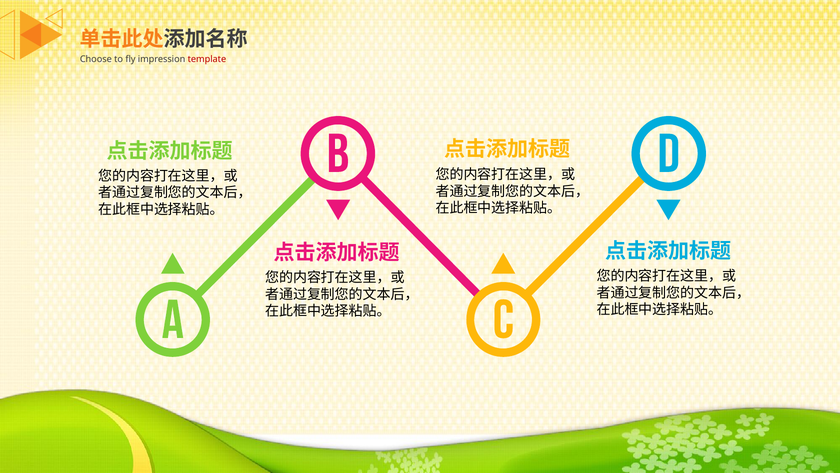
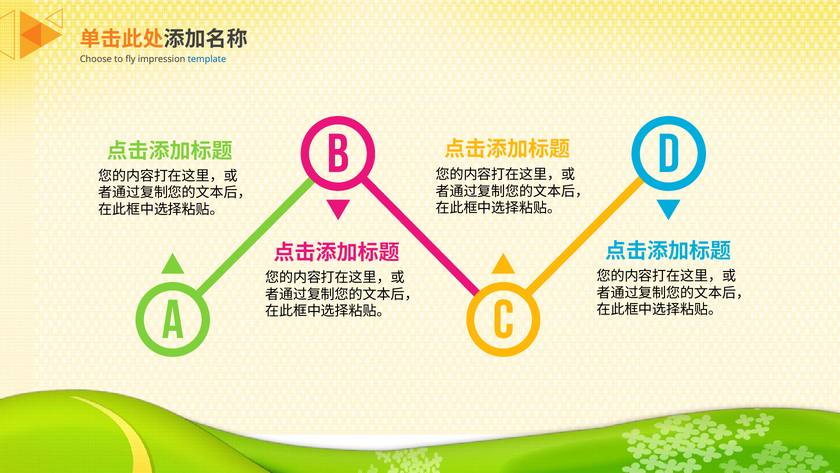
template colour: red -> blue (207, 59)
